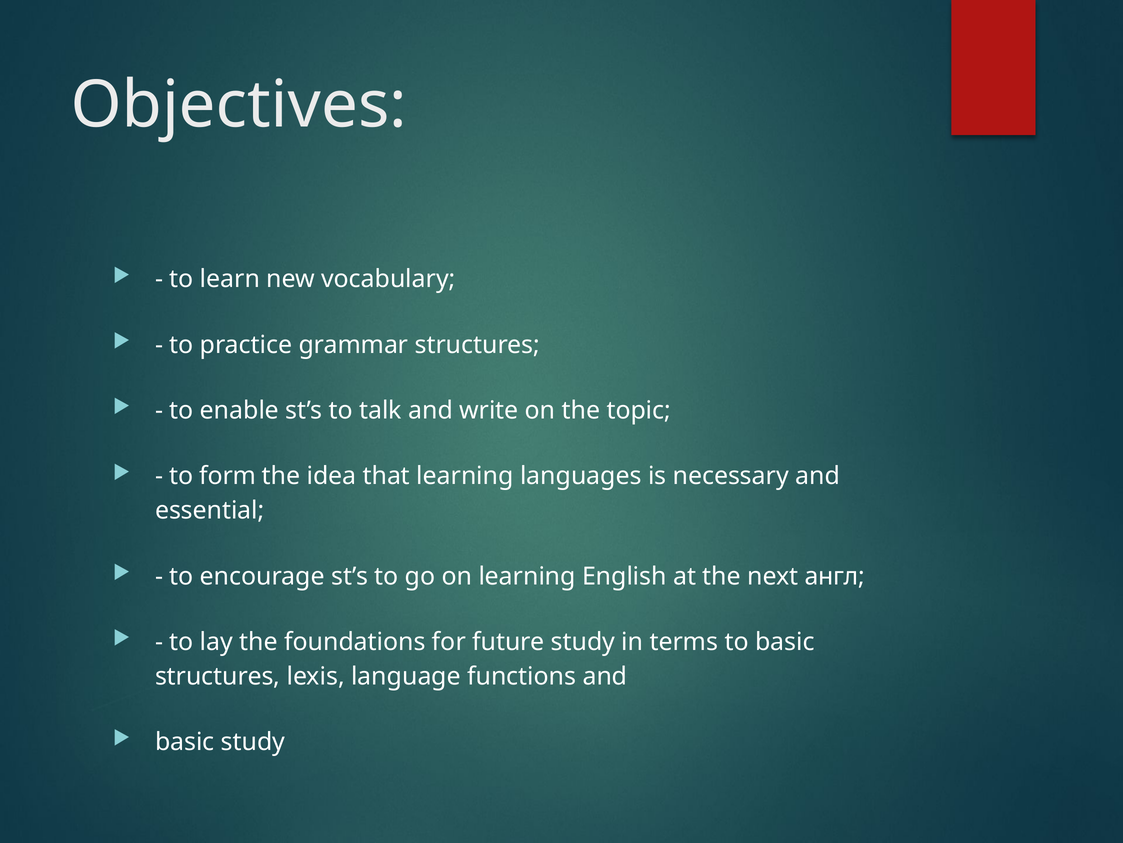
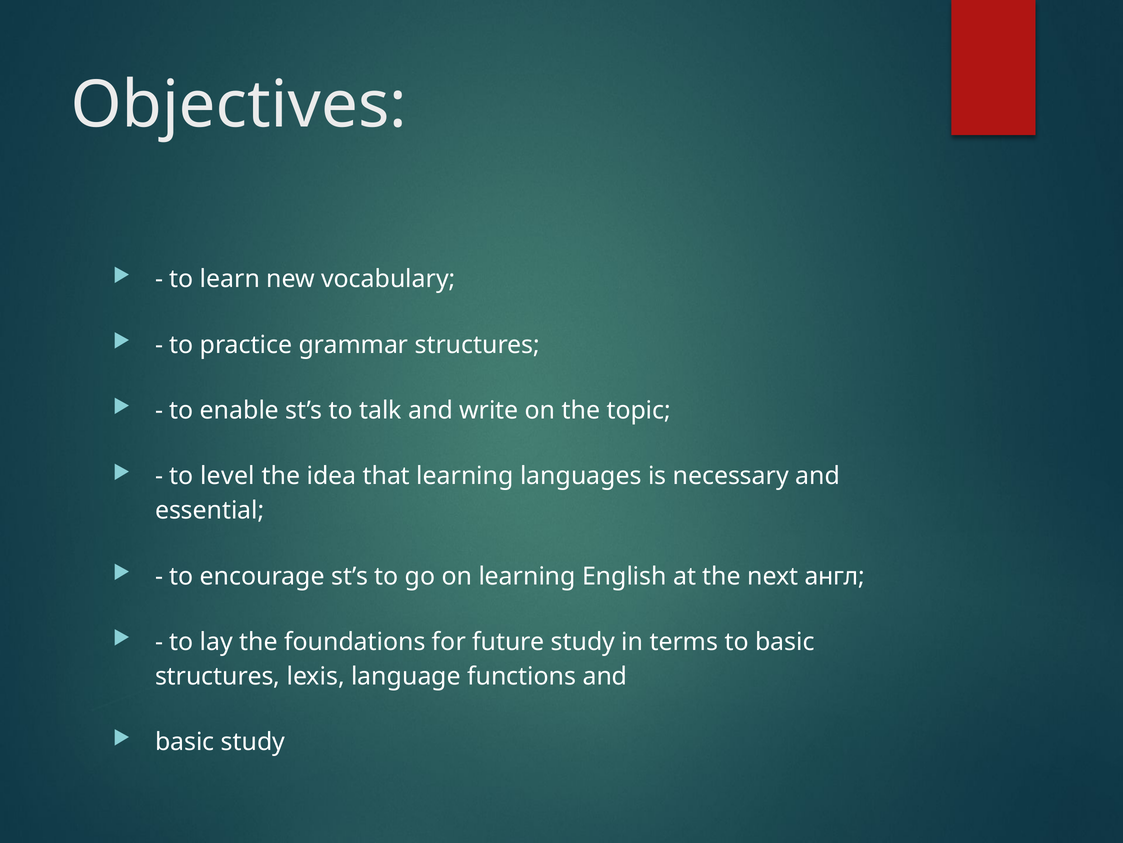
form: form -> level (227, 476)
